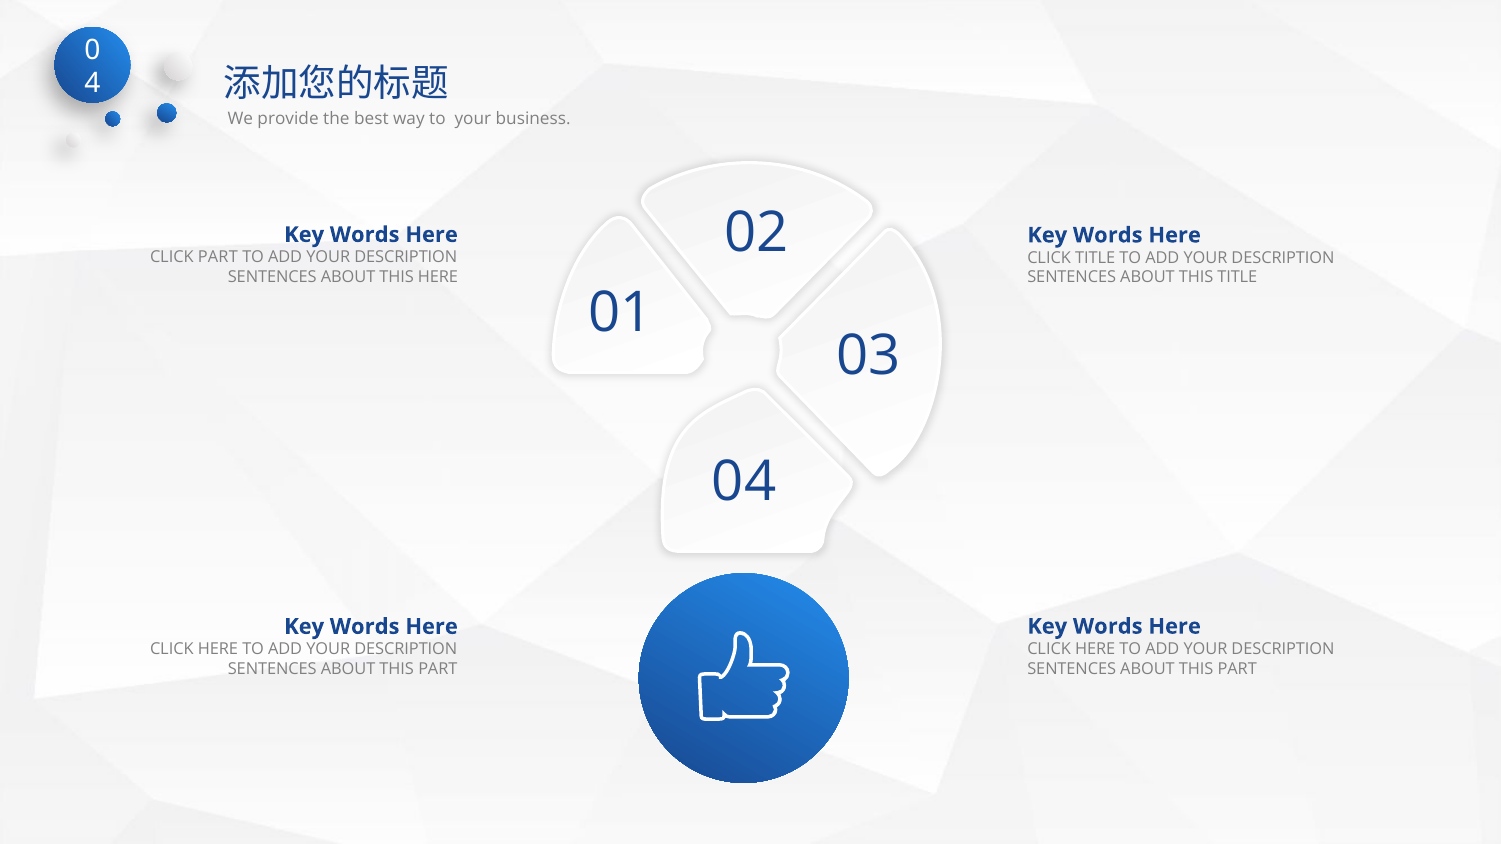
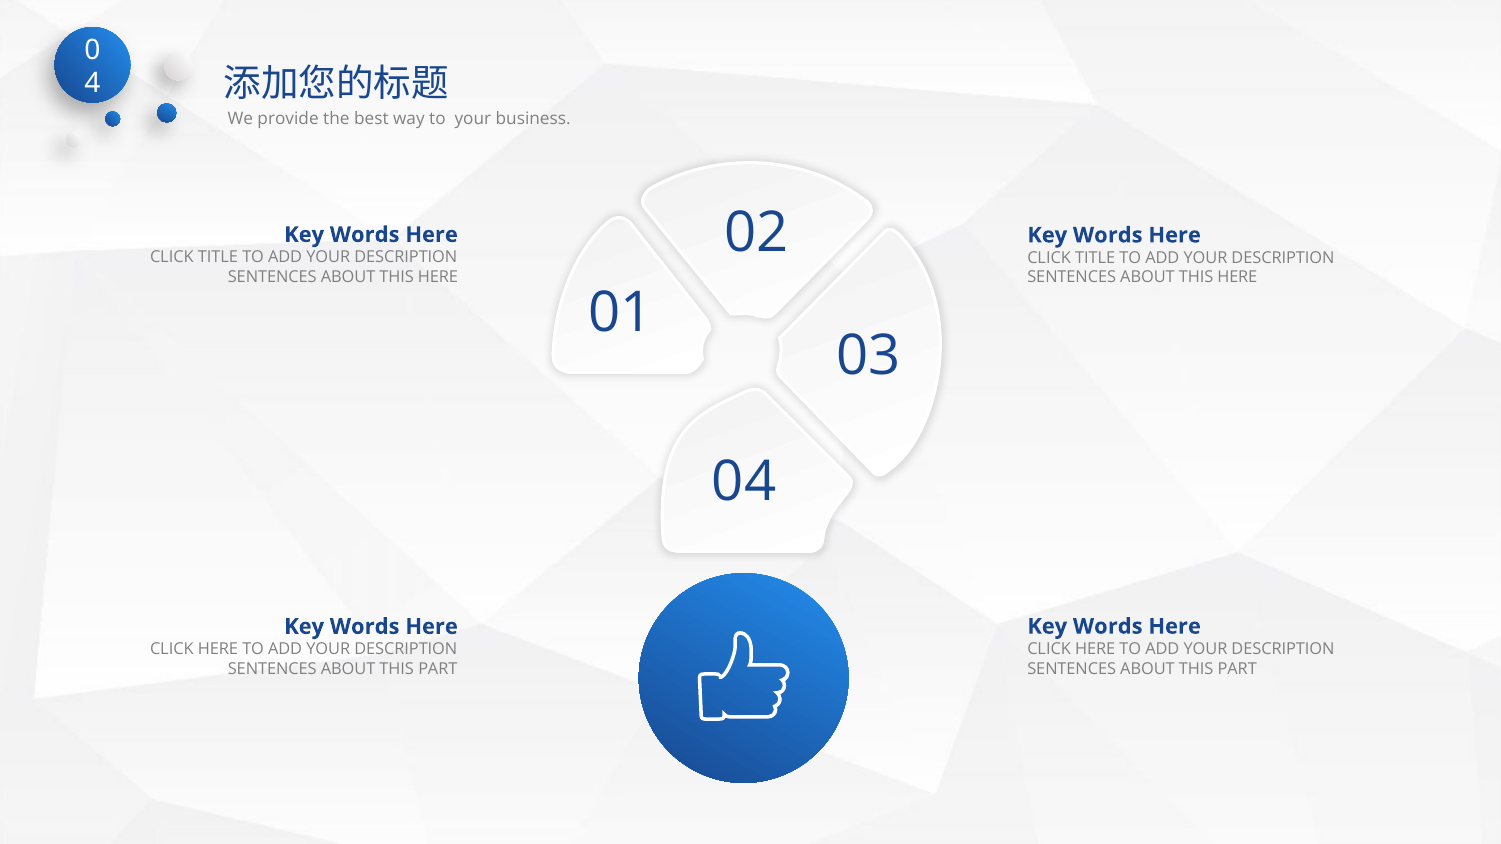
PART: PART -> TITLE (218, 257)
TITLE: TITLE -> HERE (1237, 278)
